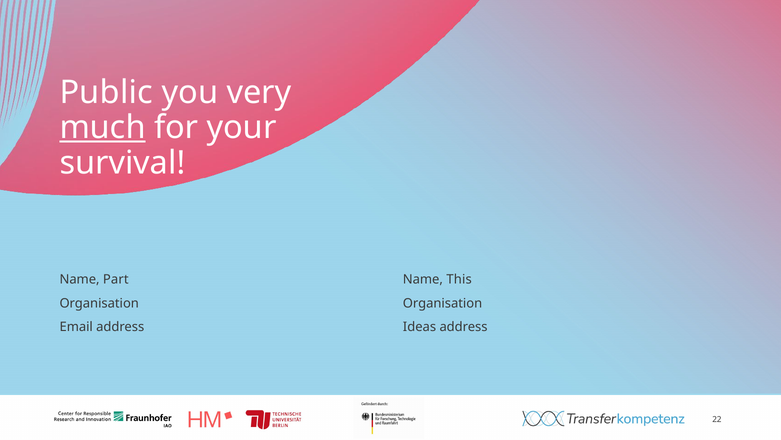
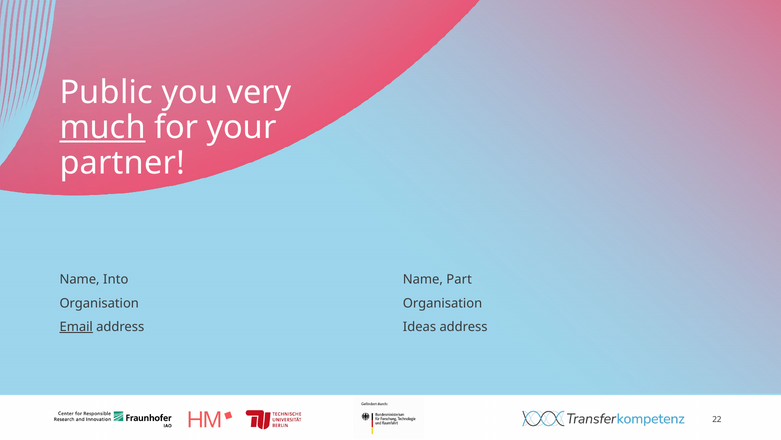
survival: survival -> partner (122, 162)
Part: Part -> Into (116, 279)
This: This -> Part (459, 279)
Email underline: none -> present (76, 326)
